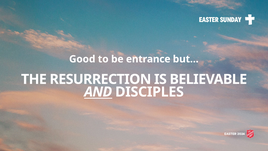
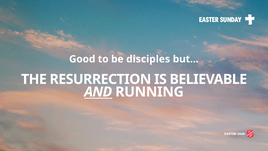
entrance: entrance -> disciples (148, 59)
DISCIPLES: DISCIPLES -> RUNNING (150, 92)
